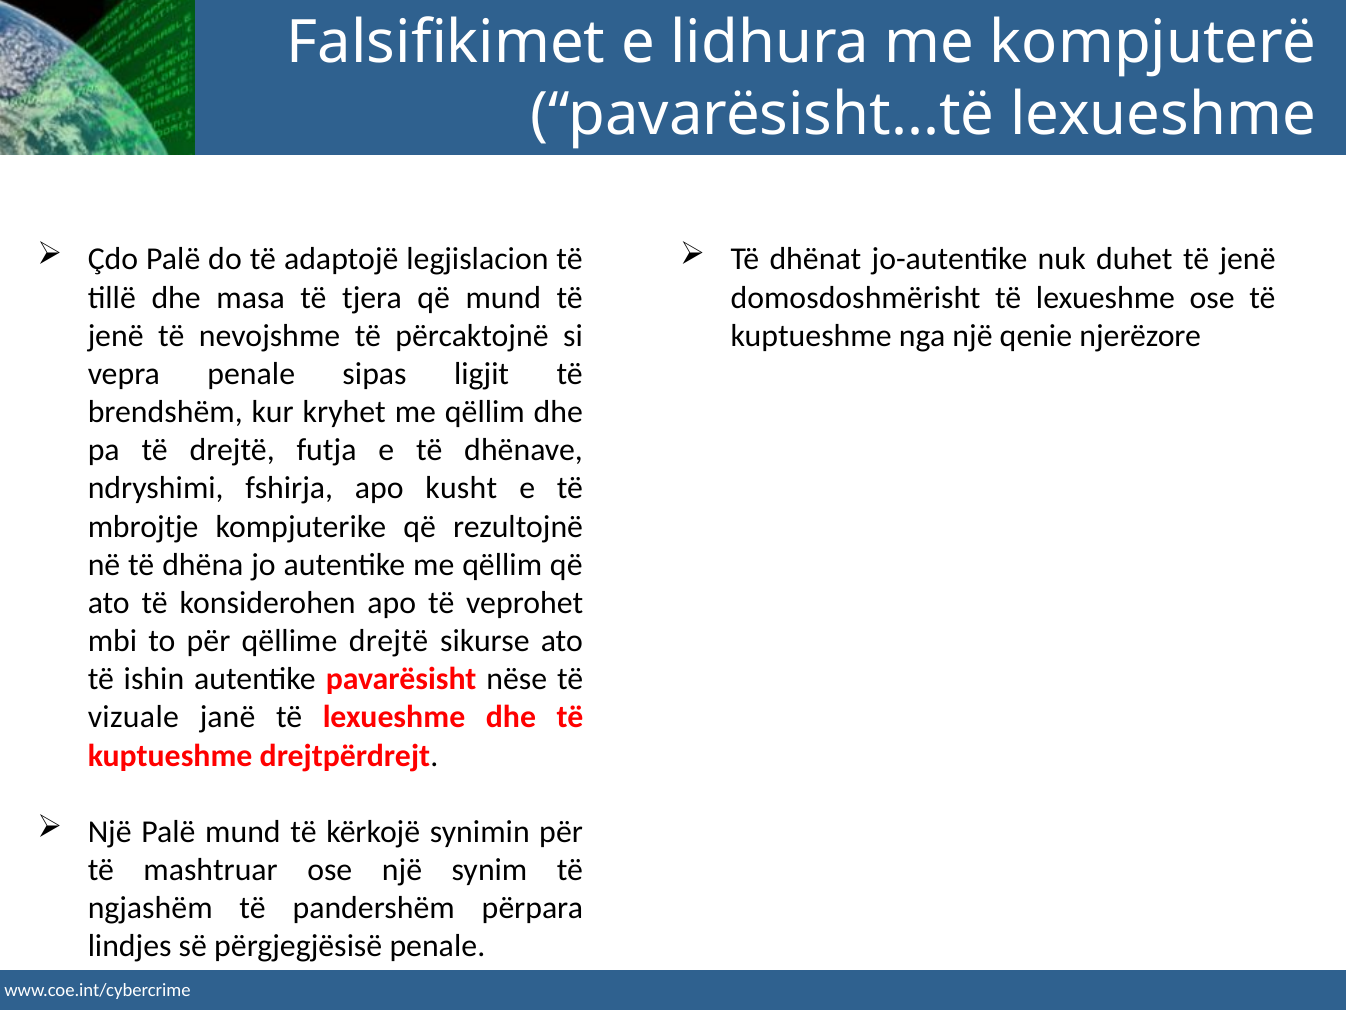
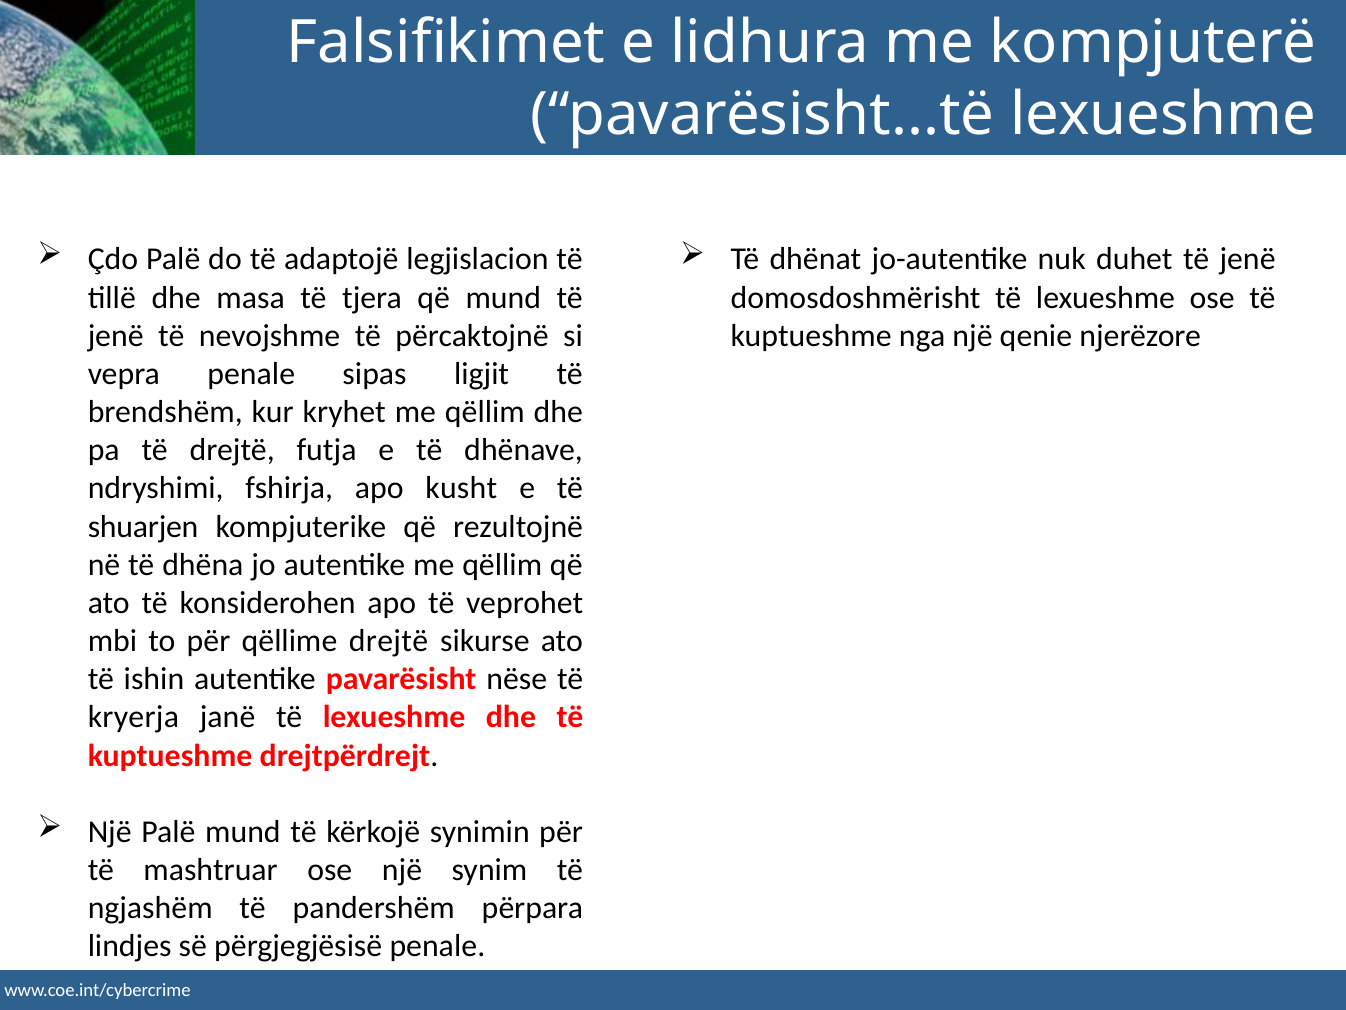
mbrojtje: mbrojtje -> shuarjen (143, 526)
vizuale: vizuale -> kryerja (133, 717)
